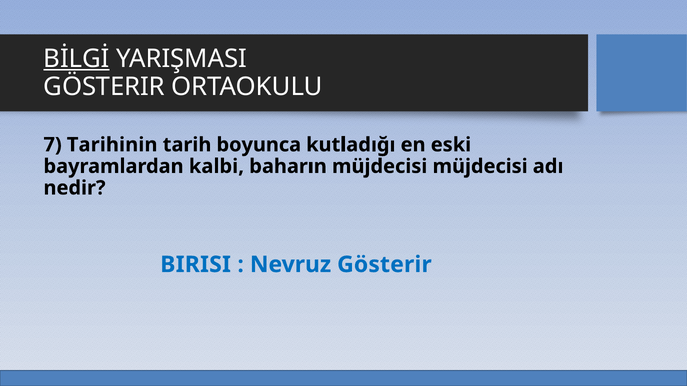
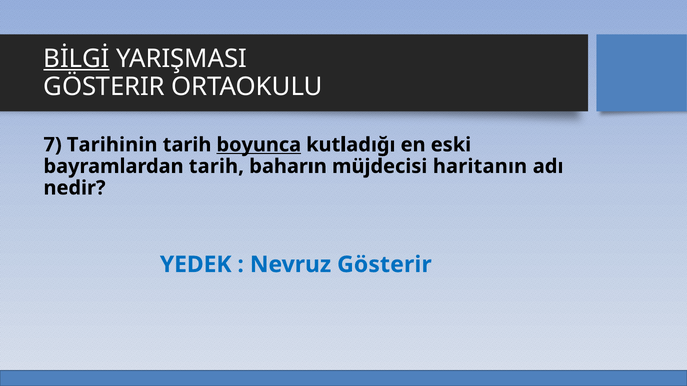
boyunca underline: none -> present (259, 145)
bayramlardan kalbi: kalbi -> tarih (216, 167)
müjdecisi müjdecisi: müjdecisi -> haritanın (480, 167)
BIRISI: BIRISI -> YEDEK (196, 265)
